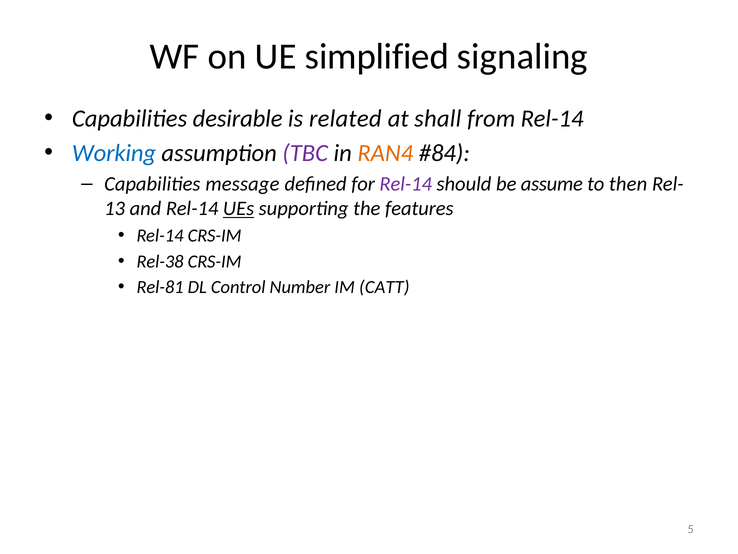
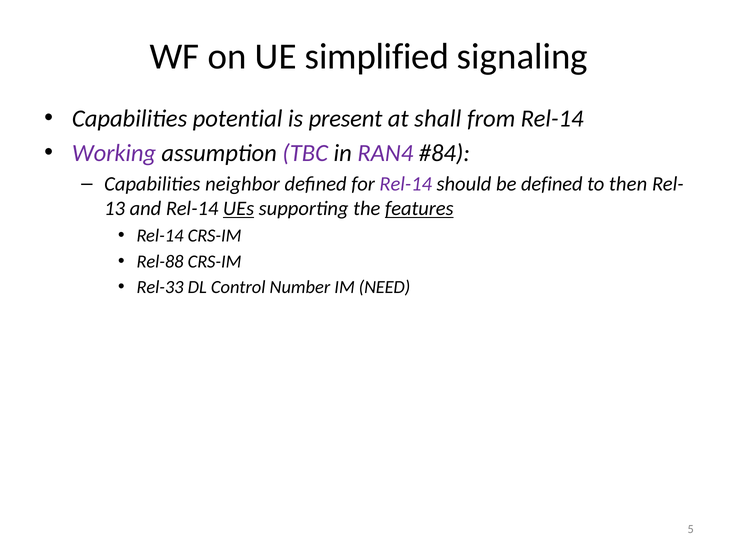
desirable: desirable -> potential (238, 119)
related: related -> present (346, 119)
Working colour: blue -> purple (114, 153)
RAN4 colour: orange -> purple (385, 153)
message: message -> neighbor (243, 184)
be assume: assume -> defined (552, 184)
features underline: none -> present (419, 209)
Rel-38: Rel-38 -> Rel-88 (160, 261)
Rel-81: Rel-81 -> Rel-33 (160, 287)
CATT: CATT -> NEED (384, 287)
